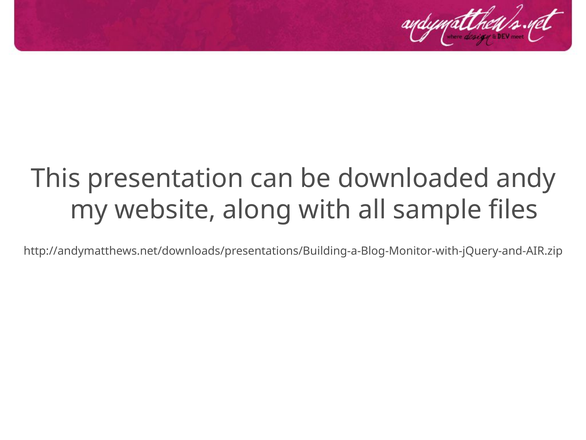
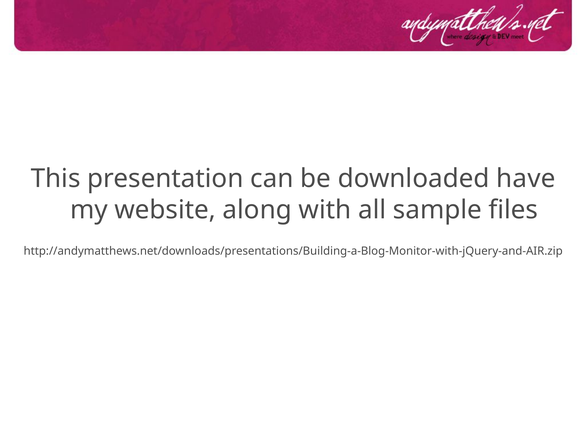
andy: andy -> have (526, 178)
